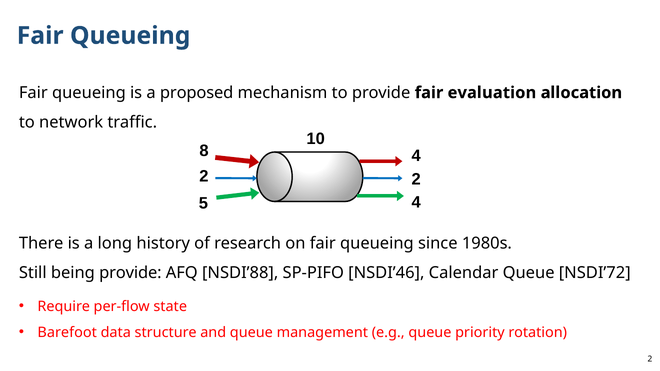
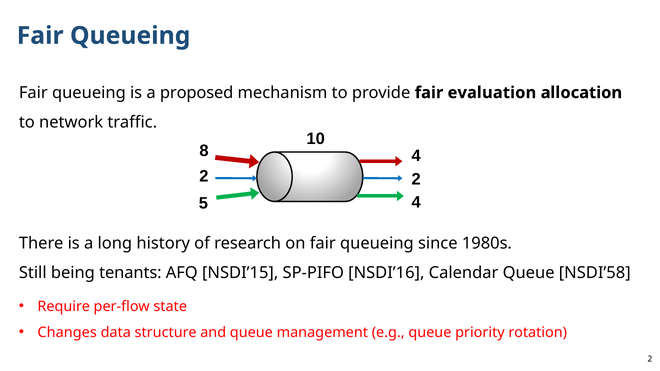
being provide: provide -> tenants (130, 273)
NSDI’88: NSDI’88 -> NSDI’15 (240, 273)
NSDI’46: NSDI’46 -> NSDI’16 (386, 273)
NSDI’72: NSDI’72 -> NSDI’58 (595, 273)
Barefoot: Barefoot -> Changes (67, 333)
